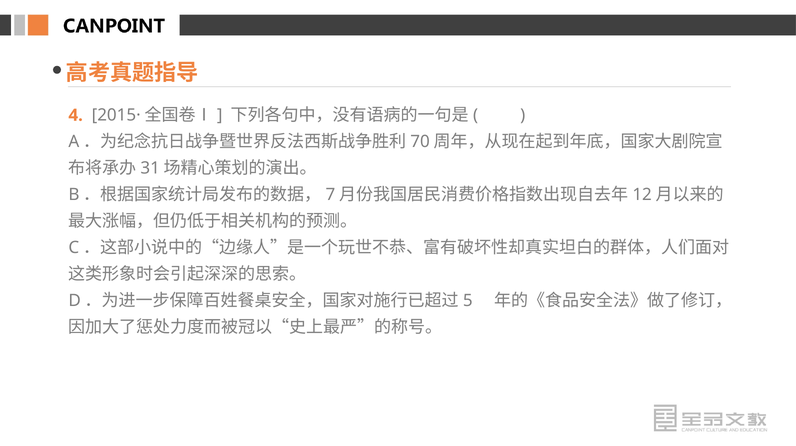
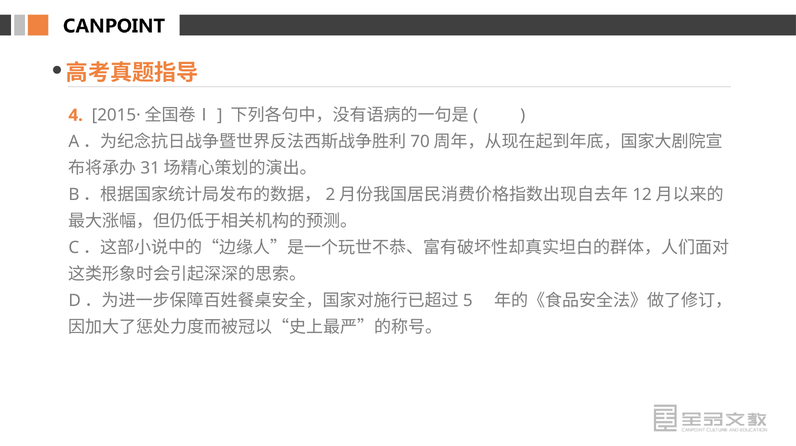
7: 7 -> 2 (330, 195)
